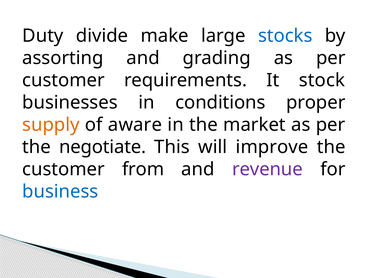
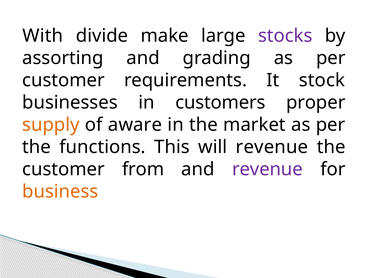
Duty: Duty -> With (43, 36)
stocks colour: blue -> purple (285, 36)
conditions: conditions -> customers (220, 103)
negotiate: negotiate -> functions (103, 147)
will improve: improve -> revenue (272, 147)
business colour: blue -> orange (60, 192)
